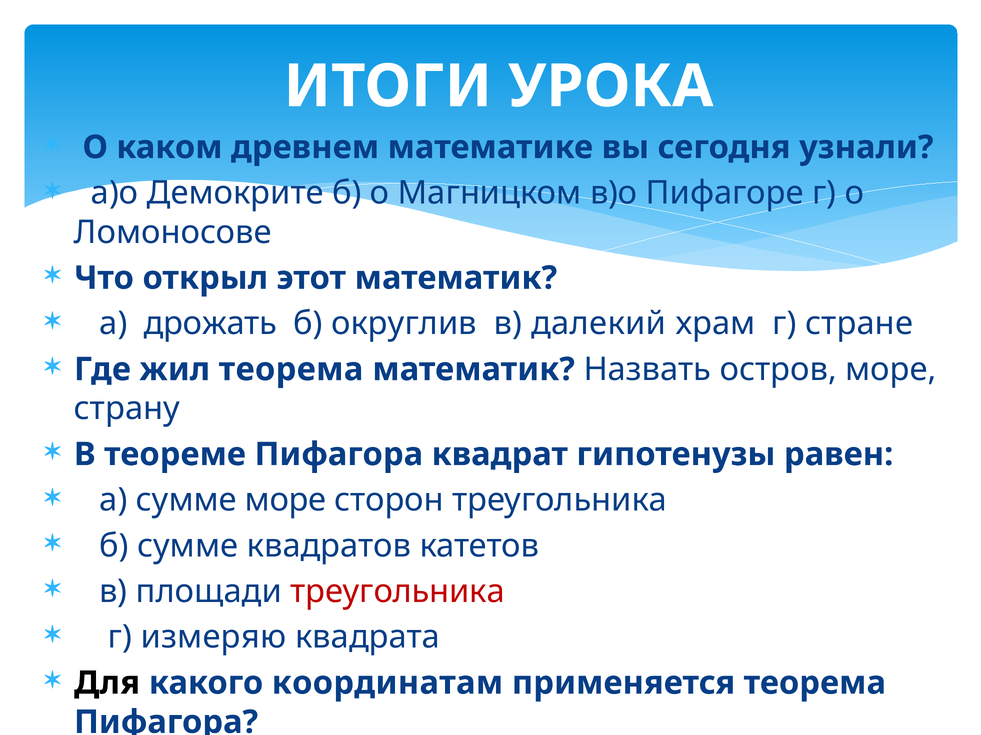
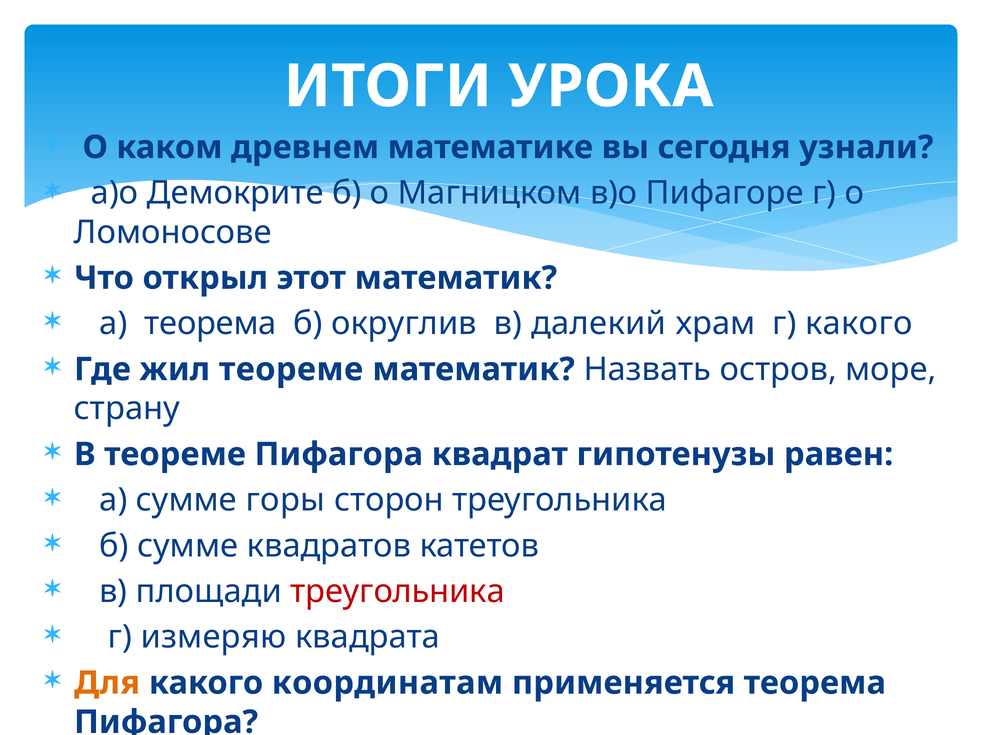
а дрожать: дрожать -> теорема (211, 324)
г стране: стране -> какого (859, 324)
жил теорема: теорема -> теореме (291, 370)
сумме море: море -> горы (285, 501)
Для colour: black -> orange (107, 684)
